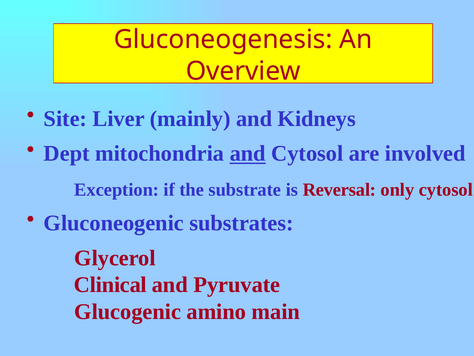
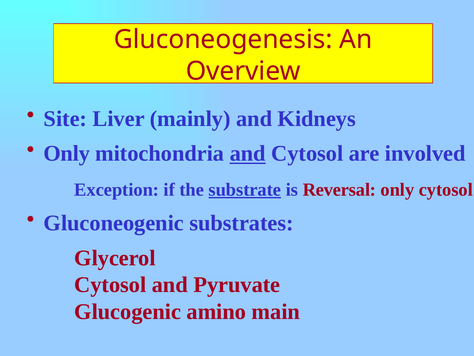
Dept: Dept -> Only (67, 153)
substrate underline: none -> present (245, 189)
Clinical: Clinical -> Cytosol (110, 284)
